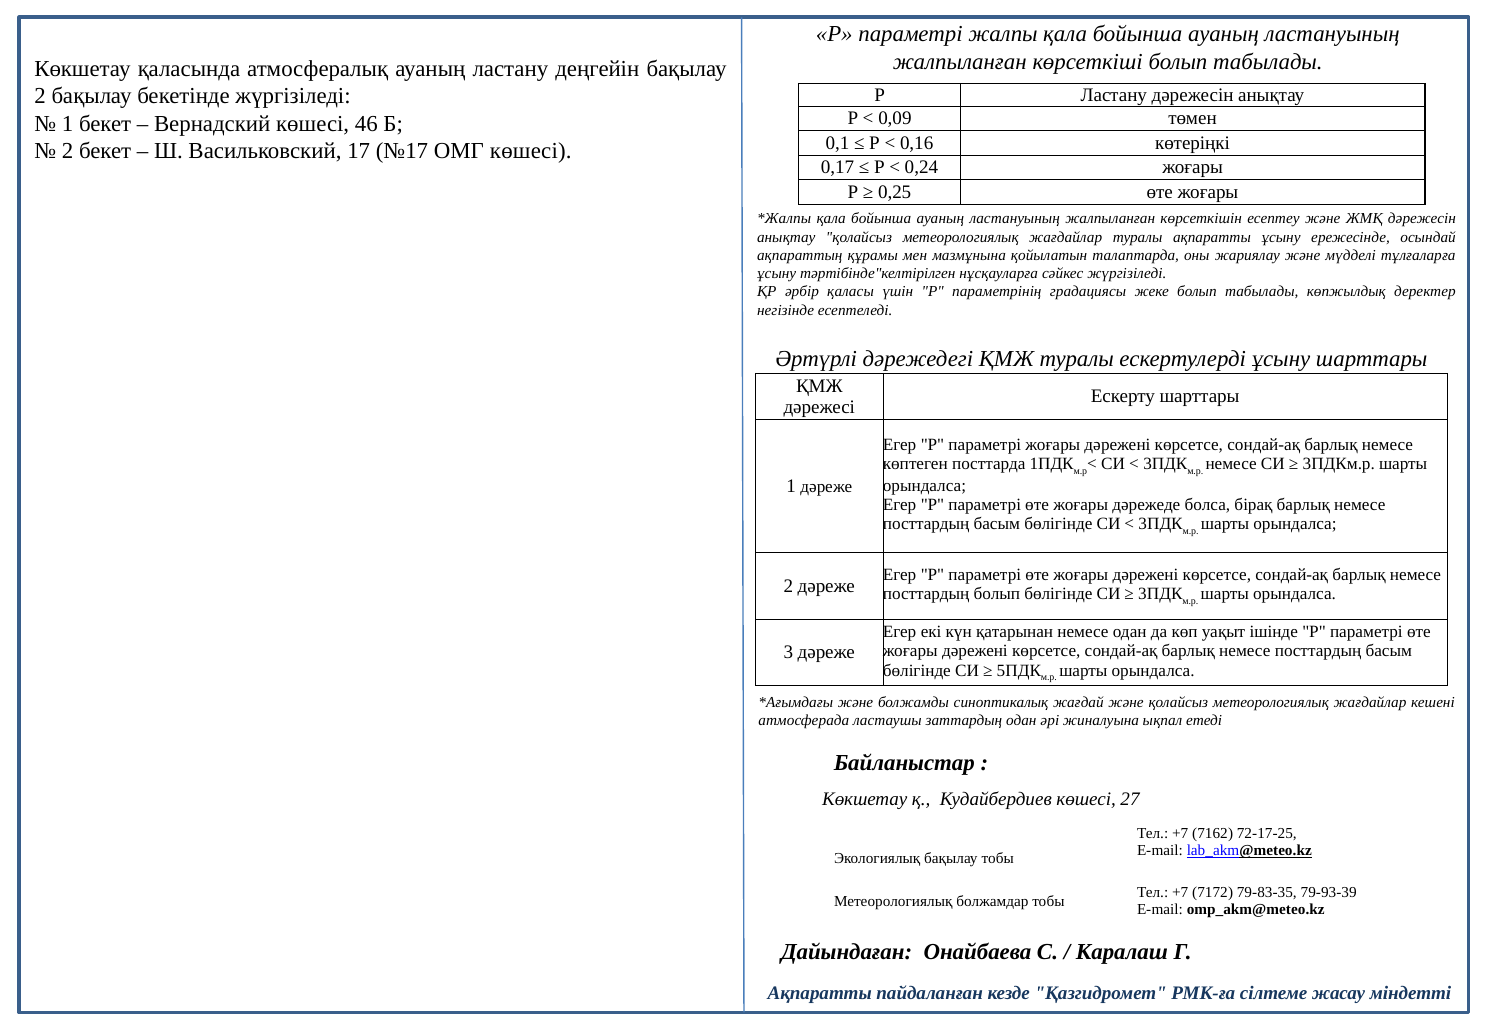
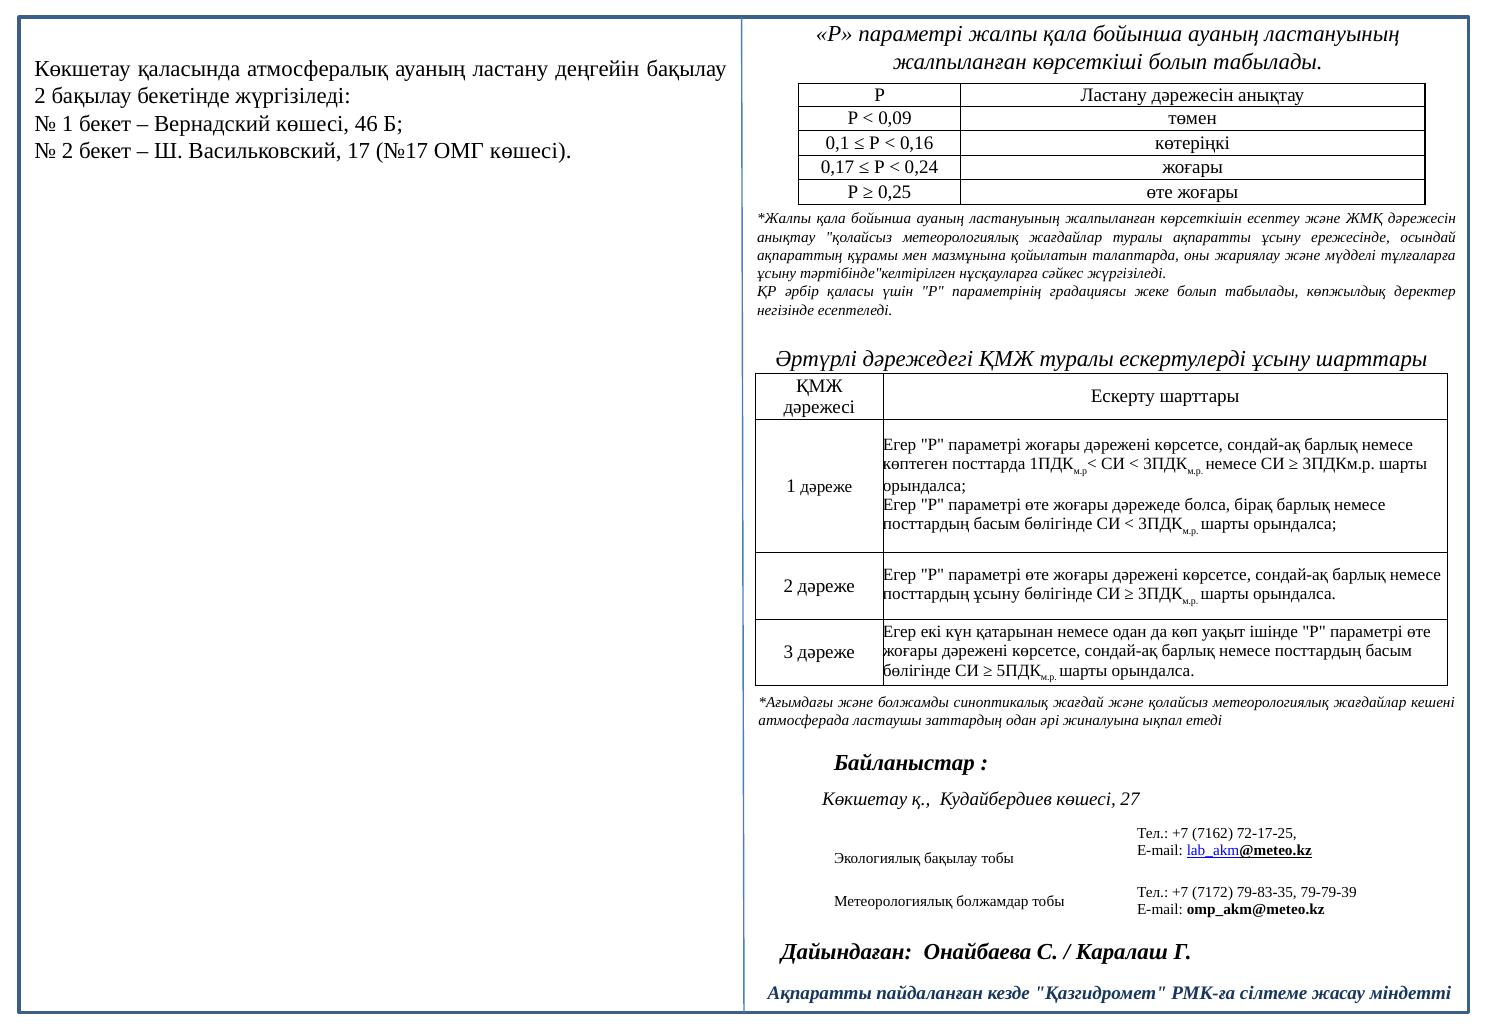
посттардың болып: болып -> ұсыну (997, 594)
79-93-39: 79-93-39 -> 79-79-39 (1329, 893)
